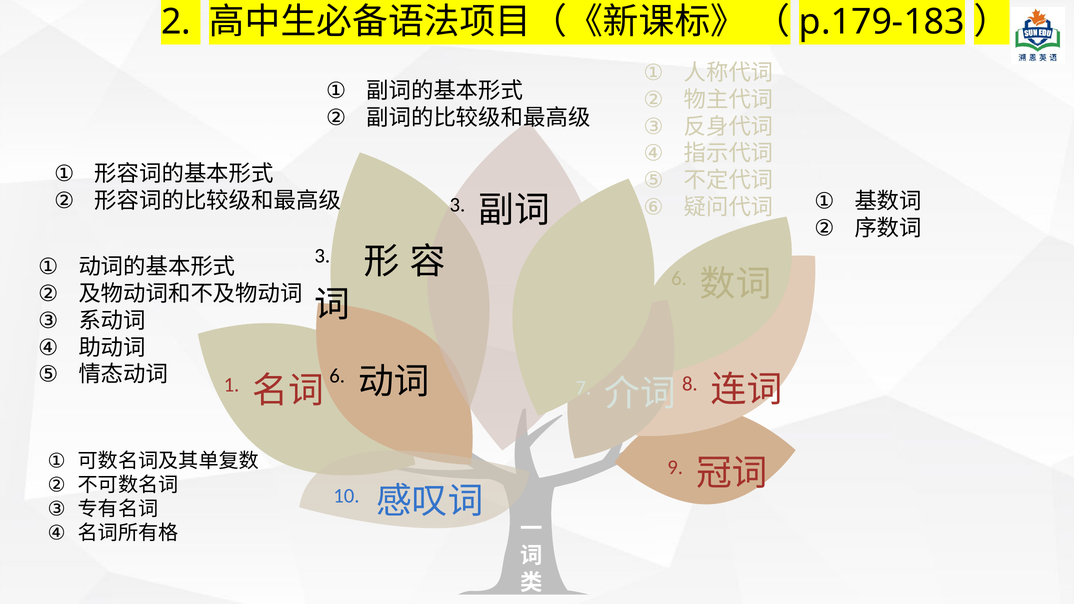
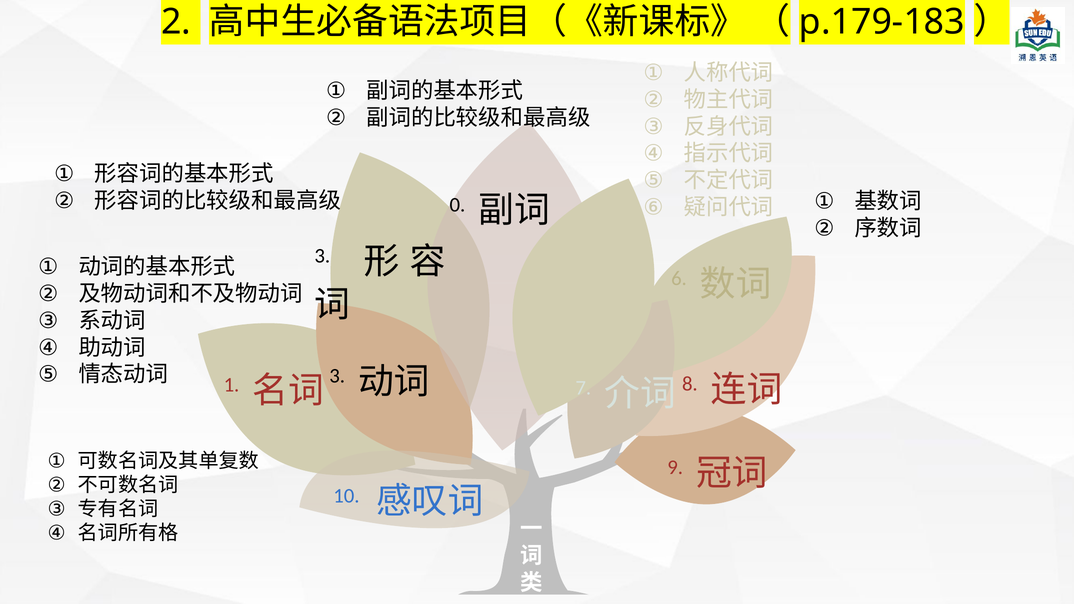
3: 3 -> 0 (457, 205)
6: 6 -> 3 (337, 376)
